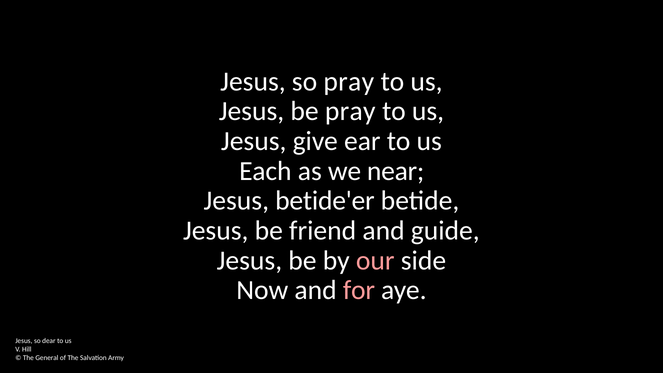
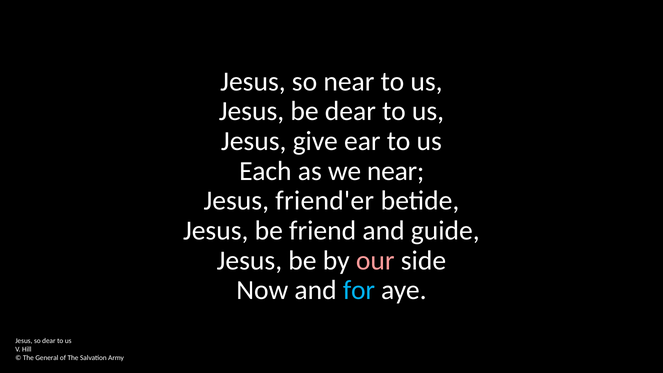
so pray: pray -> near (349, 82)
be pray: pray -> dear (350, 111)
betide'er: betide'er -> friend'er (325, 201)
for colour: pink -> light blue (359, 290)
